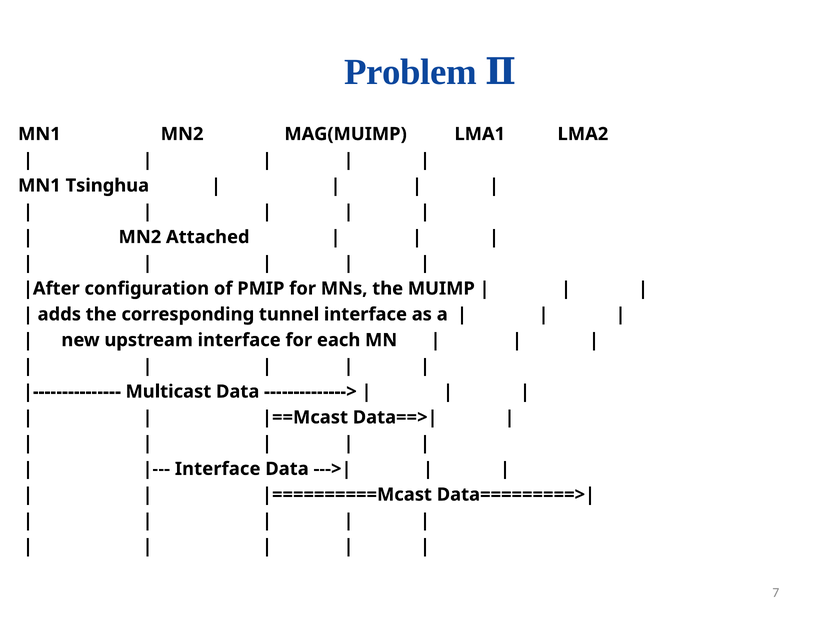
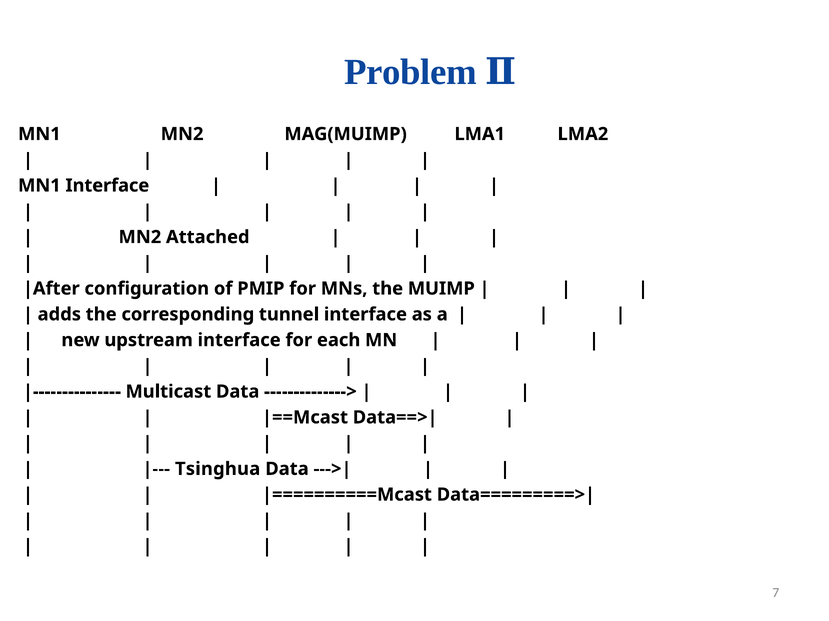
MN1 Tsinghua: Tsinghua -> Interface (107, 186)
Interface: Interface -> Tsinghua (218, 469)
